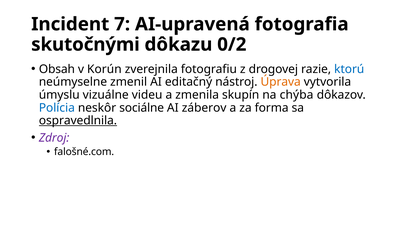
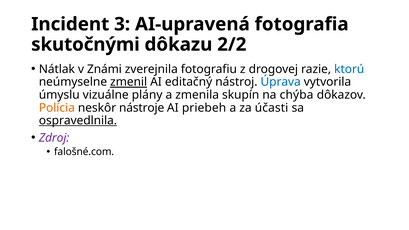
7: 7 -> 3 (122, 24)
0/2: 0/2 -> 2/2 (232, 45)
Obsah: Obsah -> Nátlak (57, 69)
Korún: Korún -> Známi (104, 69)
zmenil underline: none -> present (129, 82)
Úprava colour: orange -> blue (281, 82)
videu: videu -> plány (147, 95)
Polícia colour: blue -> orange (57, 108)
sociálne: sociálne -> nástroje (142, 108)
záberov: záberov -> priebeh (204, 108)
forma: forma -> účasti (272, 108)
